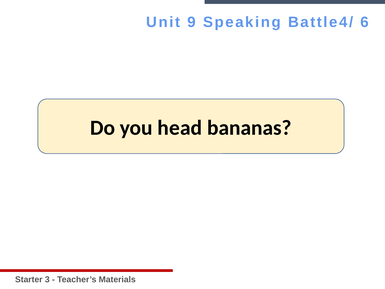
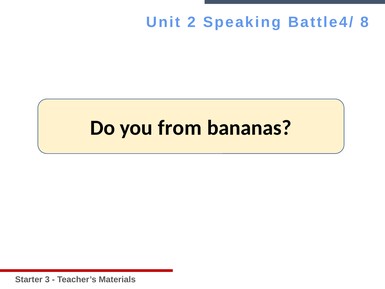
9: 9 -> 2 (192, 22)
6: 6 -> 8 (365, 22)
head: head -> from (180, 128)
